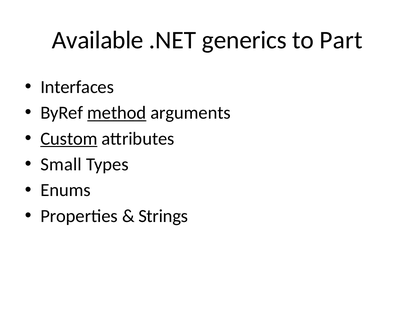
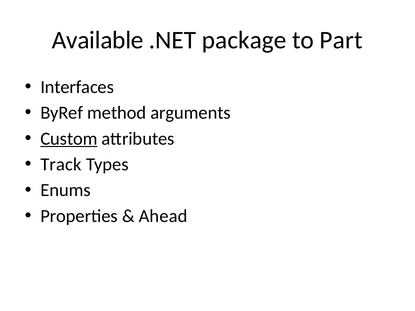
generics: generics -> package (244, 40)
method underline: present -> none (117, 113)
Small: Small -> Track (61, 165)
Strings: Strings -> Ahead (163, 216)
